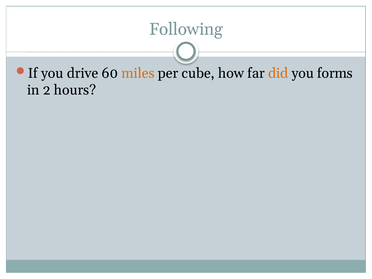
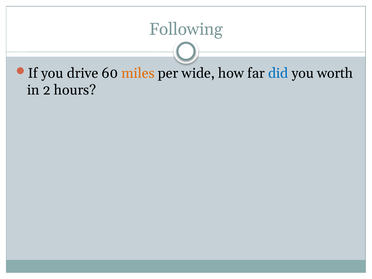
cube: cube -> wide (198, 73)
did colour: orange -> blue (278, 73)
forms: forms -> worth (335, 73)
